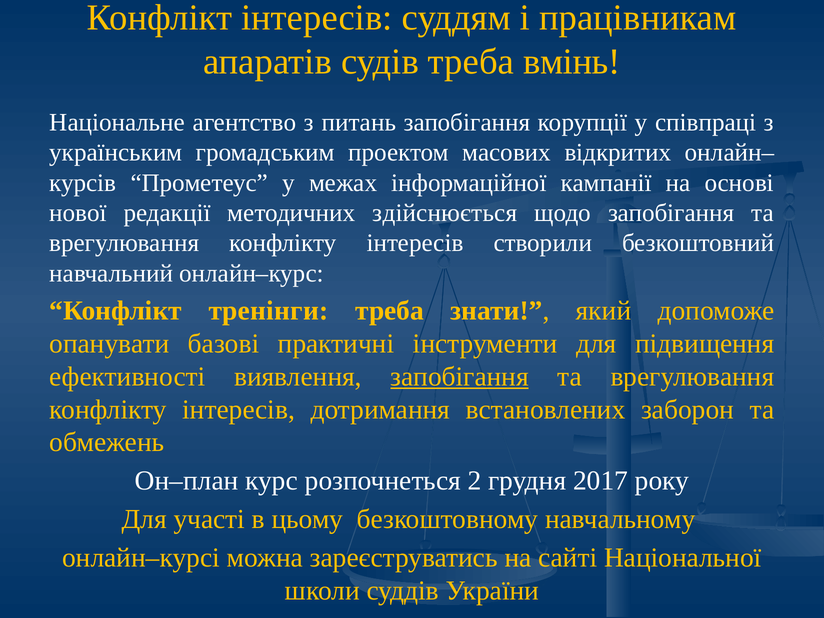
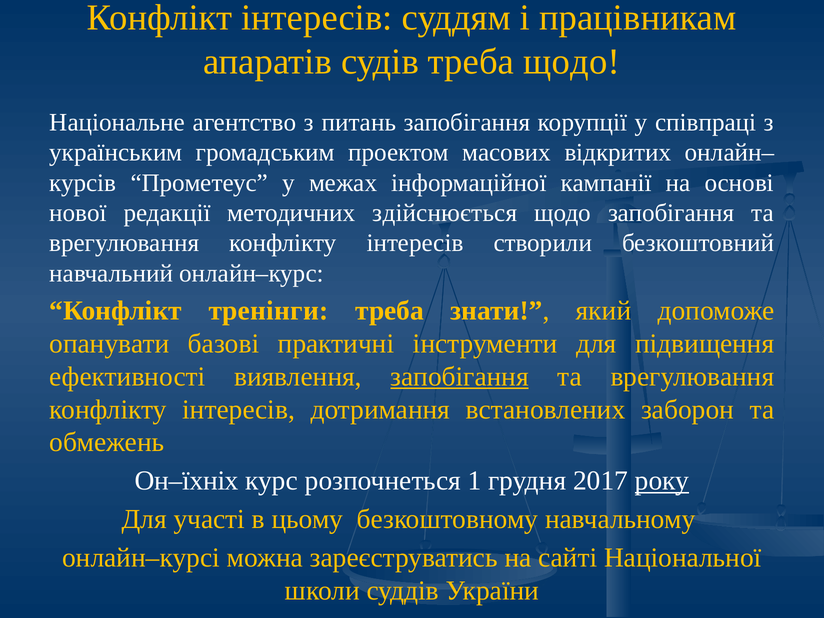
треба вмінь: вмінь -> щодо (571, 62)
Он–план: Он–план -> Он–їхніх (187, 481)
2: 2 -> 1 (475, 481)
року underline: none -> present (662, 481)
